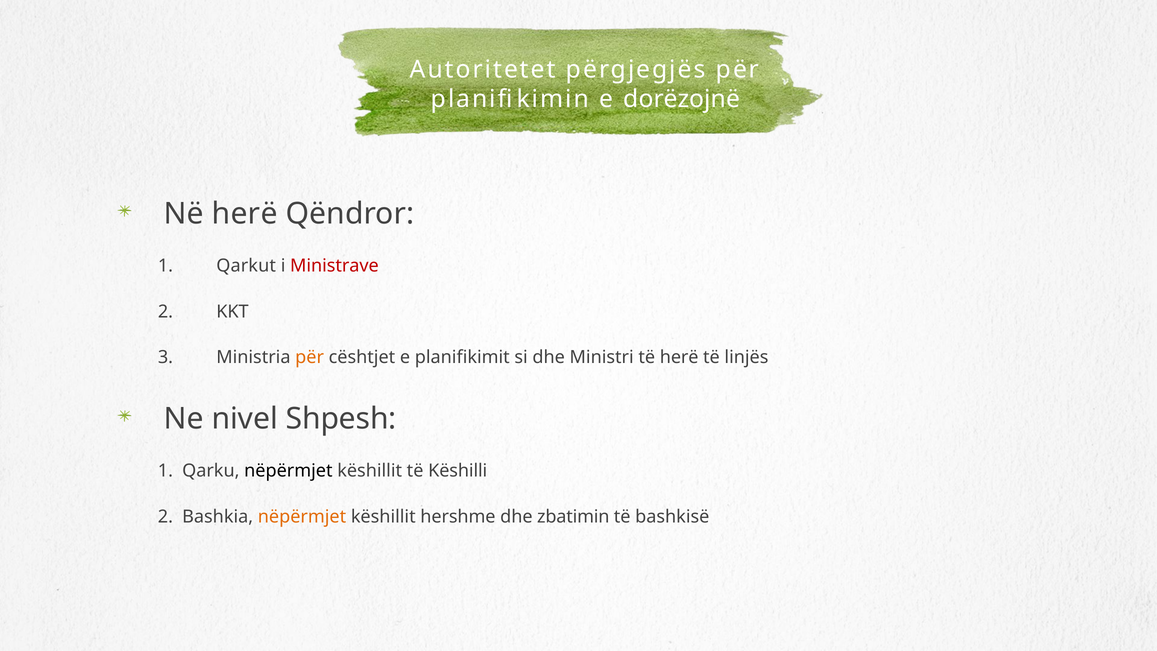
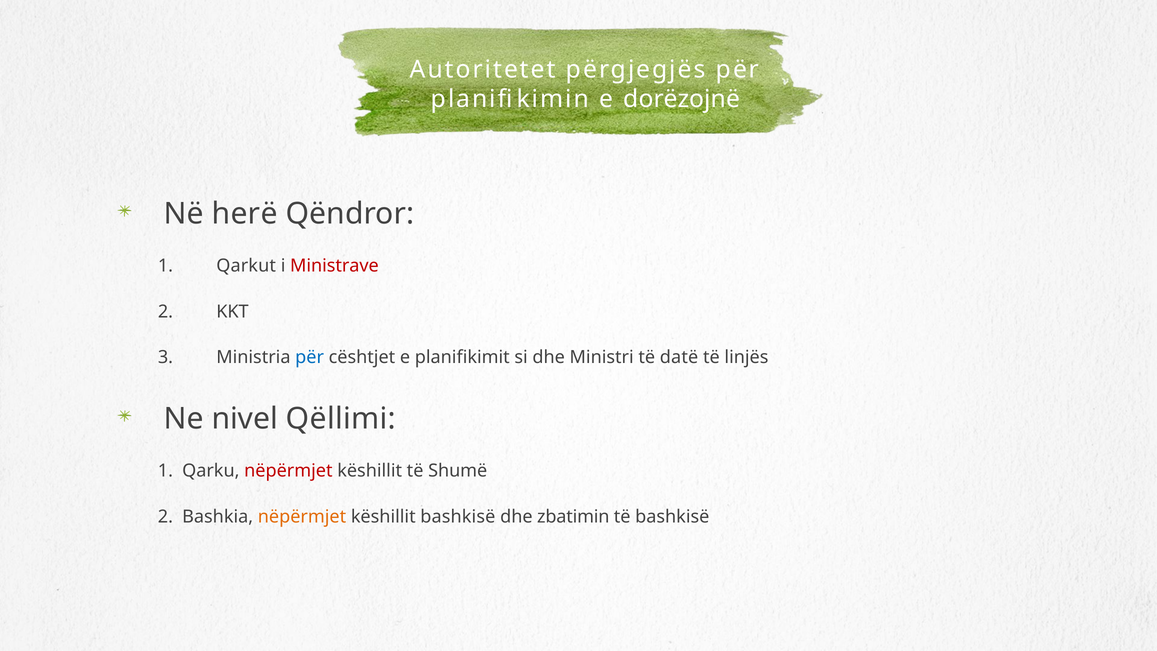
për colour: orange -> blue (310, 357)
të herë: herë -> datë (679, 357)
Shpesh: Shpesh -> Qëllimi (341, 419)
nëpërmjet colour: black -> red (288, 471)
Këshilli: Këshilli -> Shumë (458, 471)
këshillit hershme: hershme -> bashkisë (458, 516)
